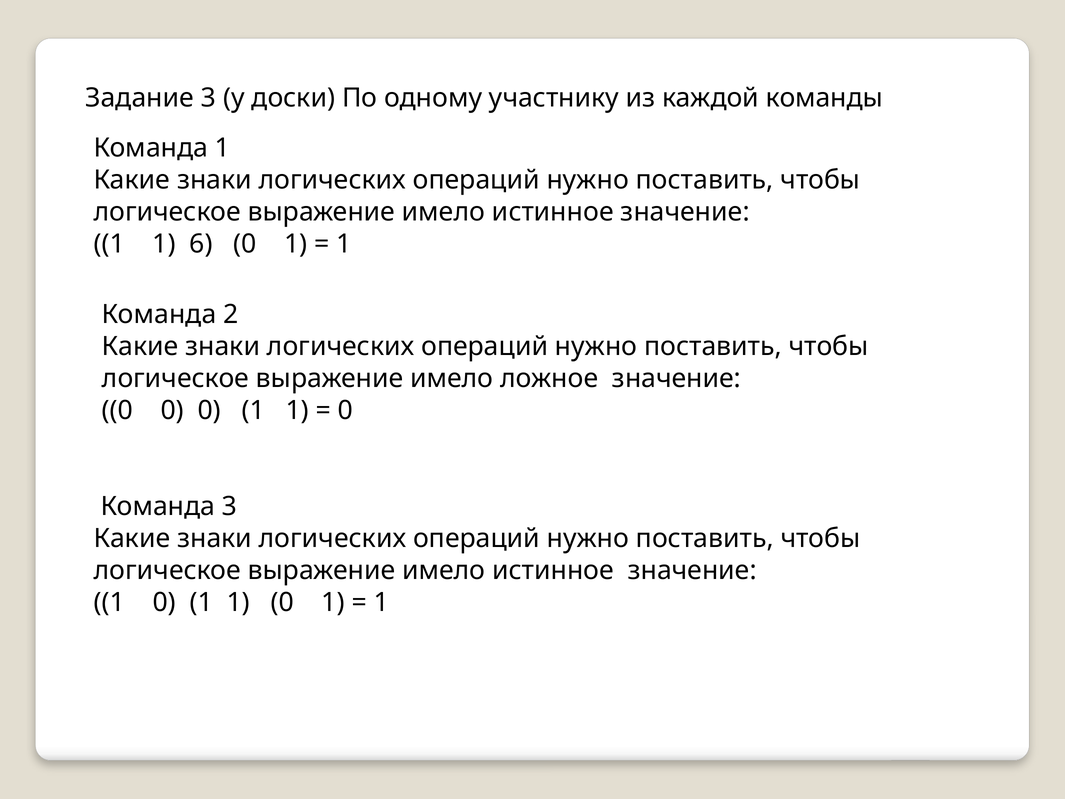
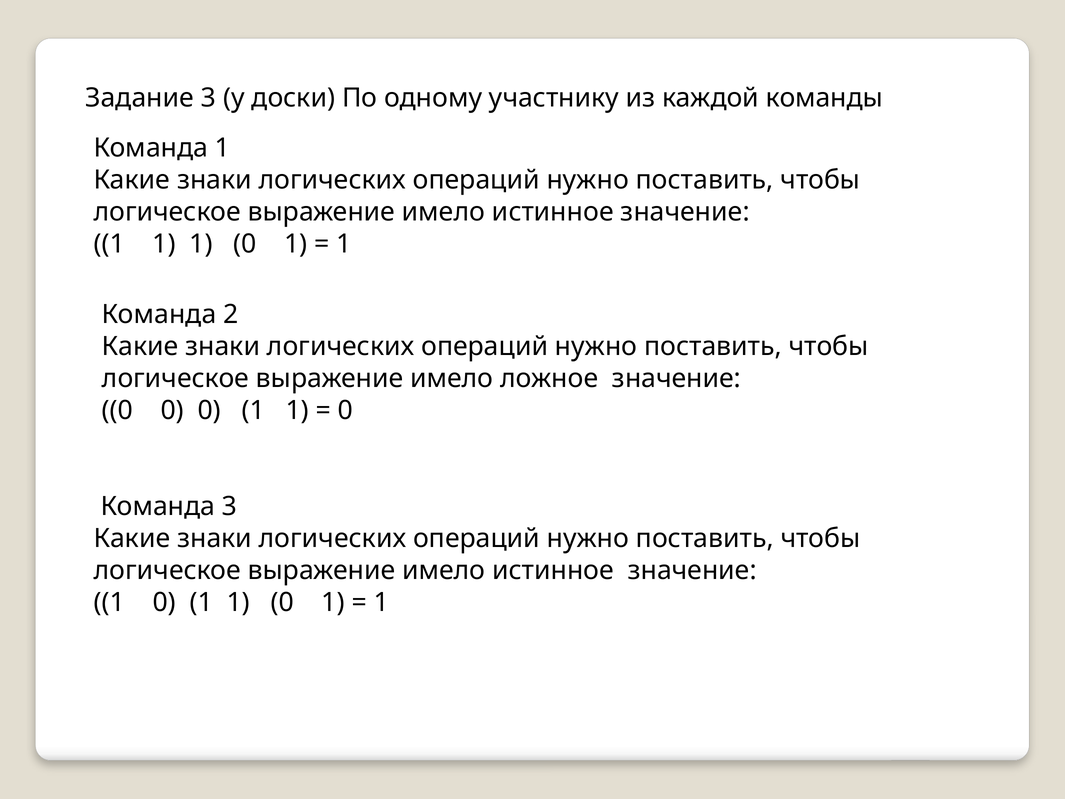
1 1 6: 6 -> 1 (201, 244)
